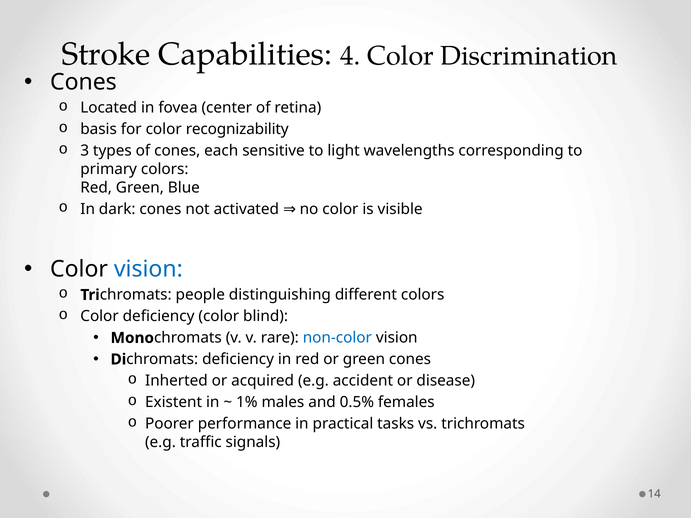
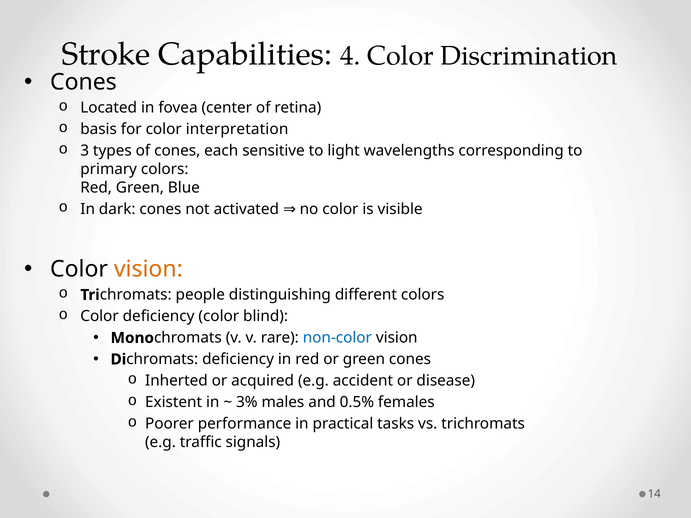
recognizability: recognizability -> interpretation (237, 129)
vision colour: blue -> orange (148, 270)
1%: 1% -> 3% (247, 403)
